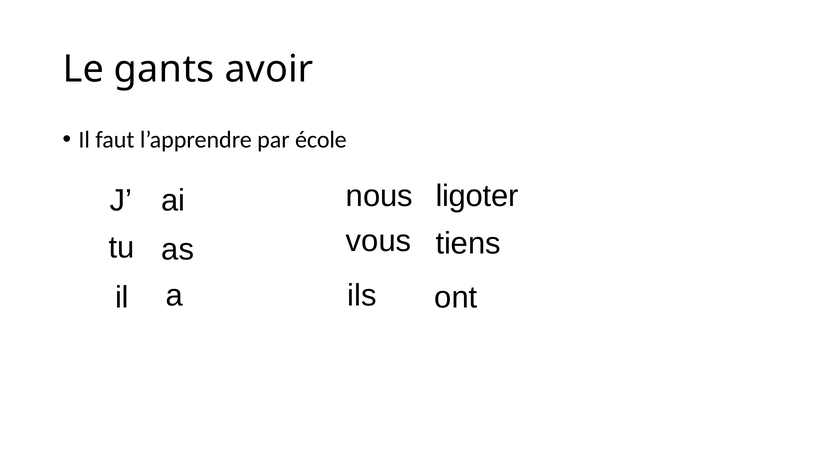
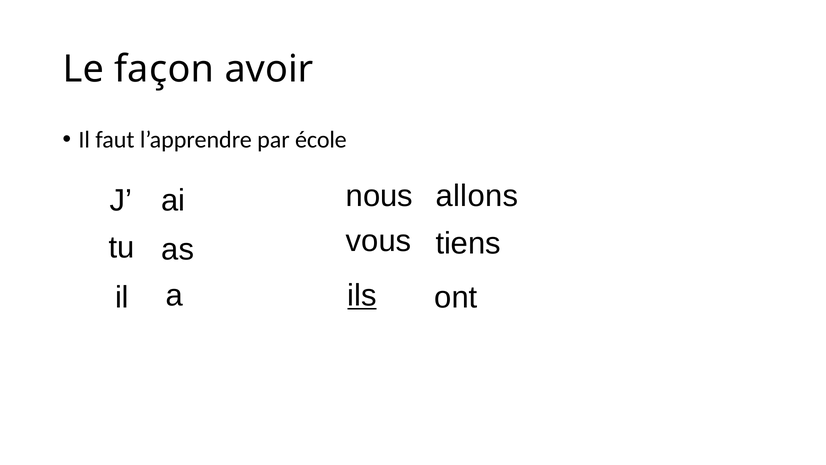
gants: gants -> façon (164, 69)
ligoter: ligoter -> allons (477, 196)
ils underline: none -> present (362, 295)
